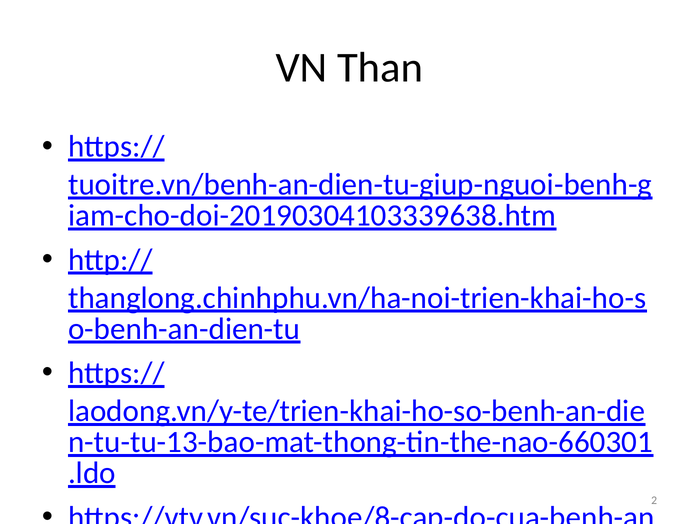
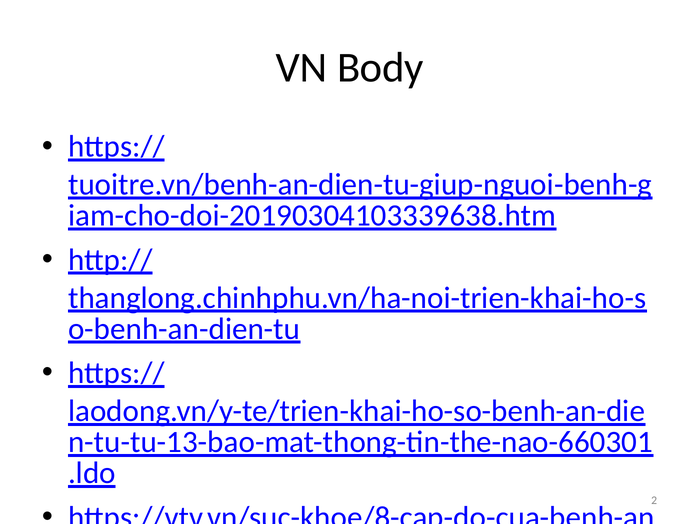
Than: Than -> Body (380, 68)
